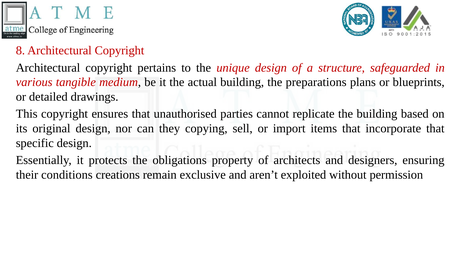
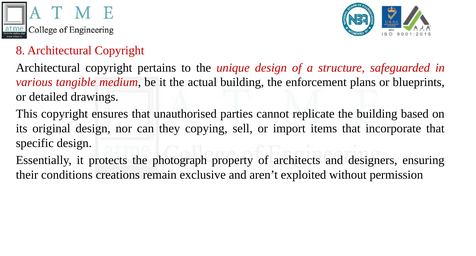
preparations: preparations -> enforcement (316, 82)
obligations: obligations -> photograph (180, 160)
